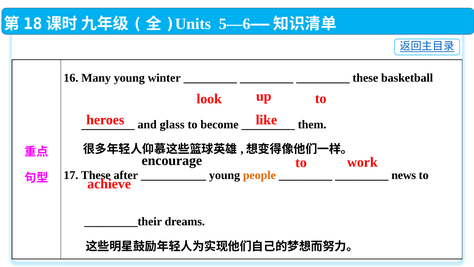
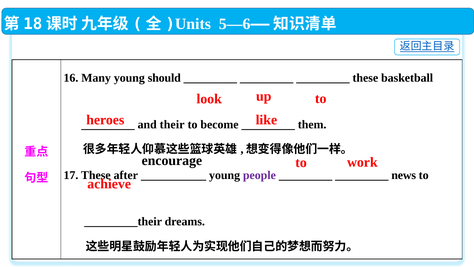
winter: winter -> should (164, 78)
glass: glass -> their (172, 124)
people colour: orange -> purple (259, 175)
